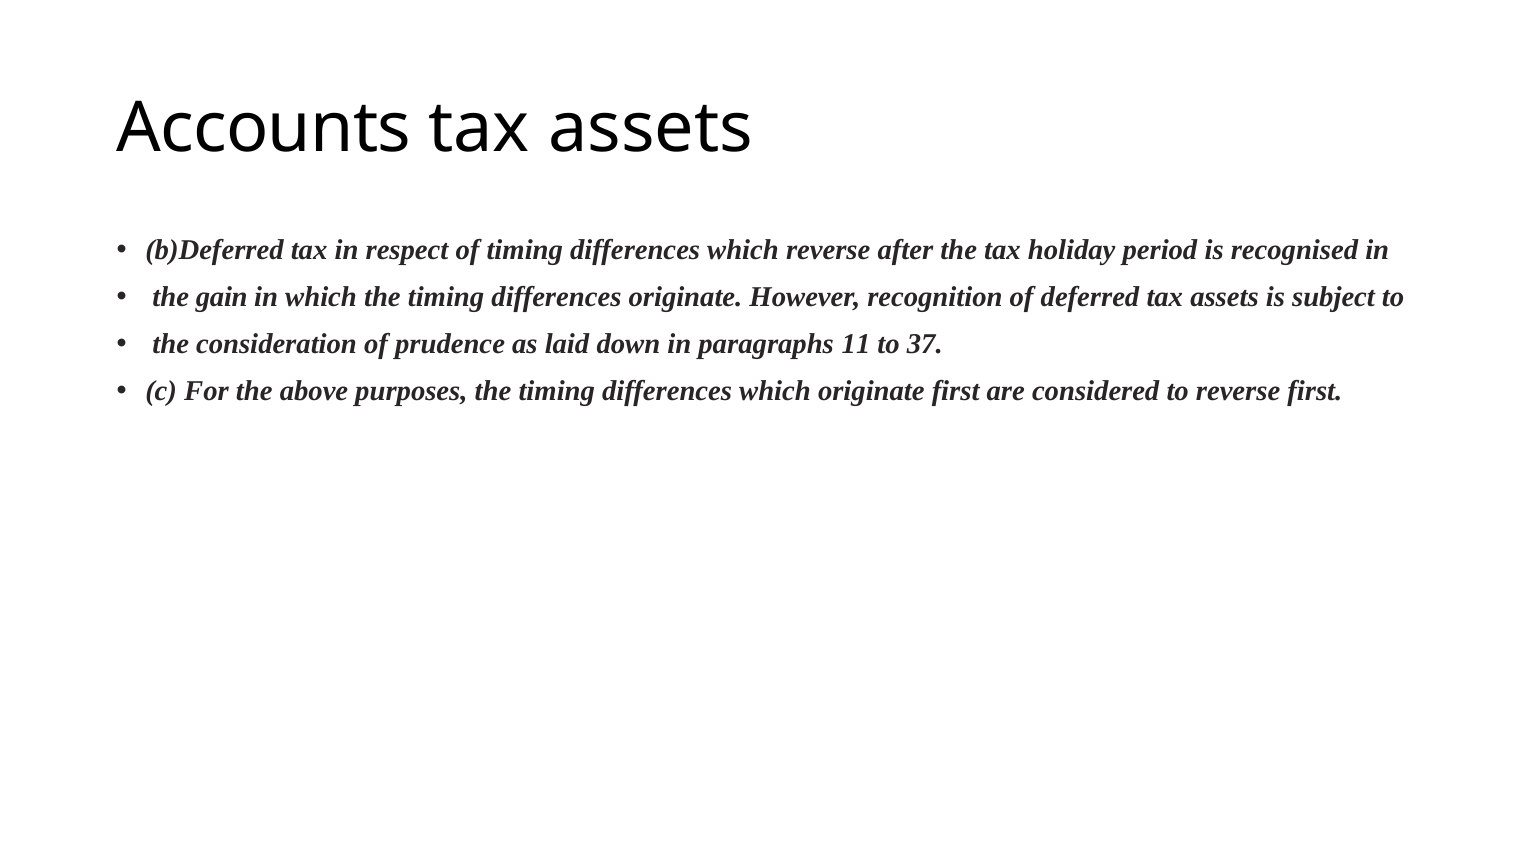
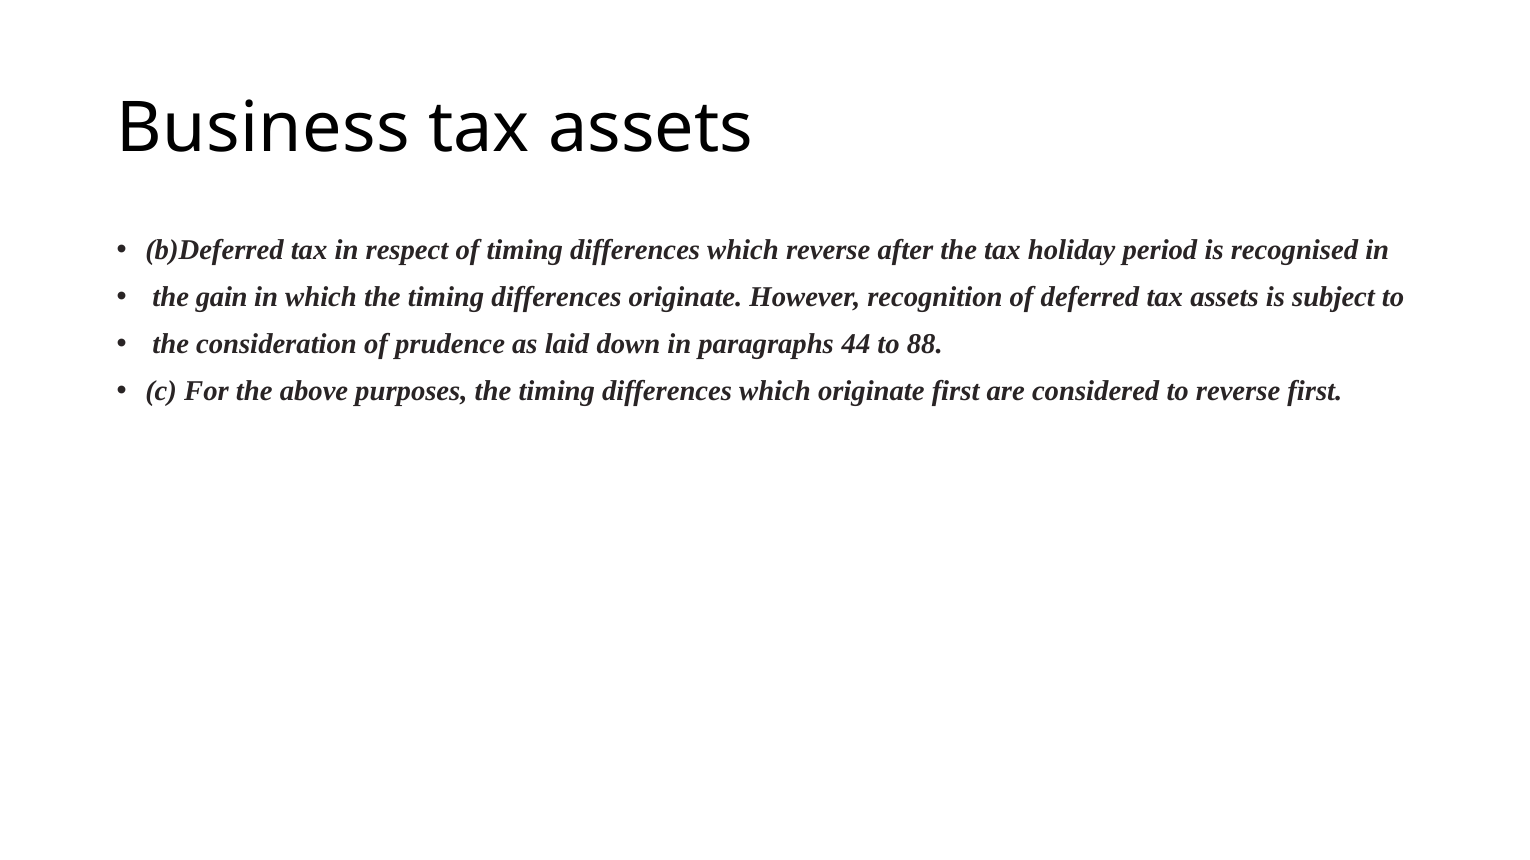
Accounts: Accounts -> Business (263, 129)
11: 11 -> 44 (856, 344)
37: 37 -> 88 (925, 344)
